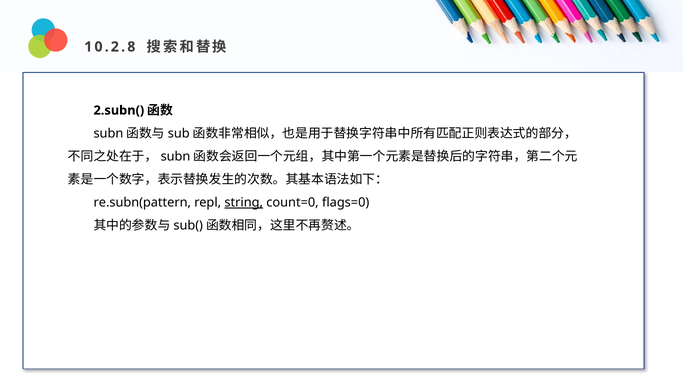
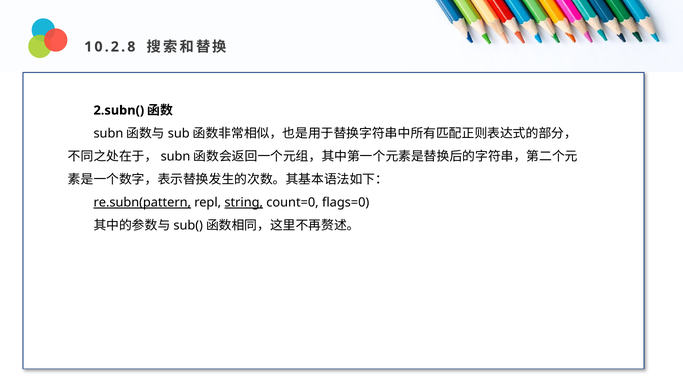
re.subn(pattern underline: none -> present (142, 203)
